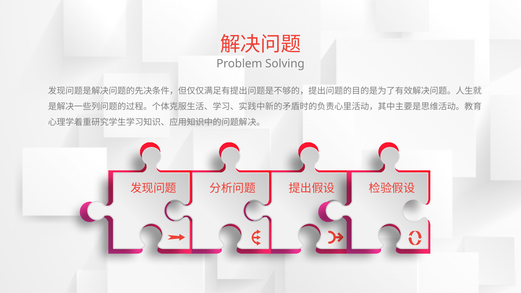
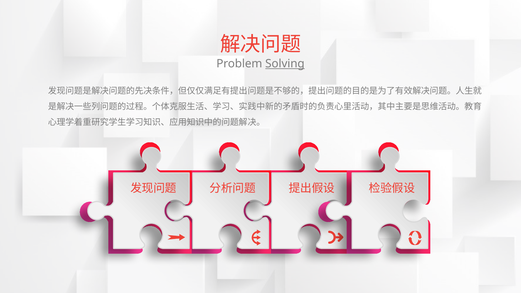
Solving underline: none -> present (285, 64)
